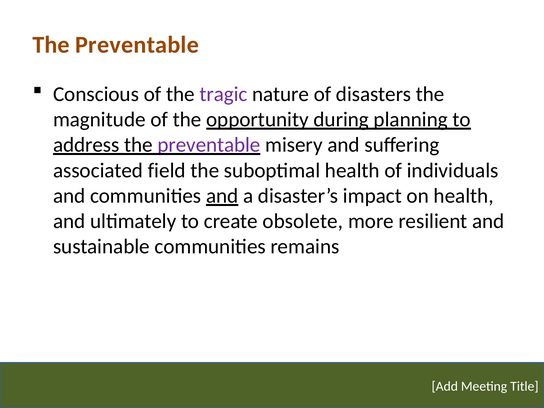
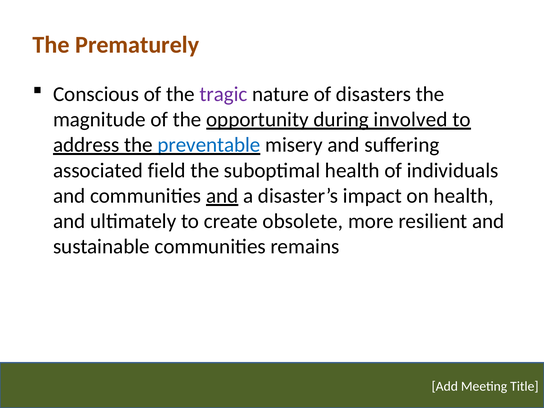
Preventable: Preventable -> Prematurely (137, 45)
planning: planning -> involved (411, 120)
preventable colour: purple -> blue (209, 145)
